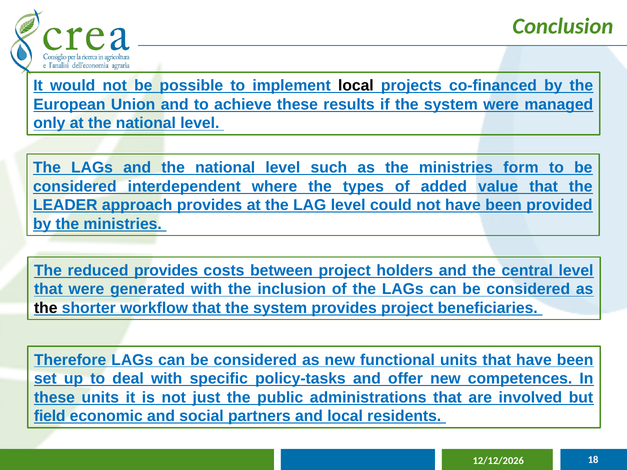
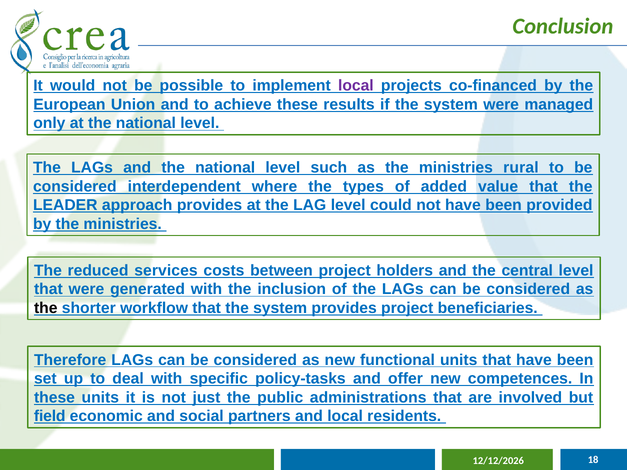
local colour: black -> purple (356, 86)
form: form -> rural (521, 168)
reduced provides: provides -> services (166, 271)
